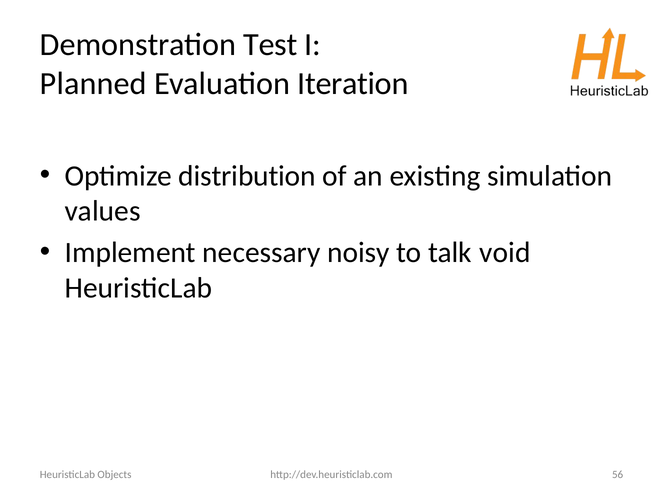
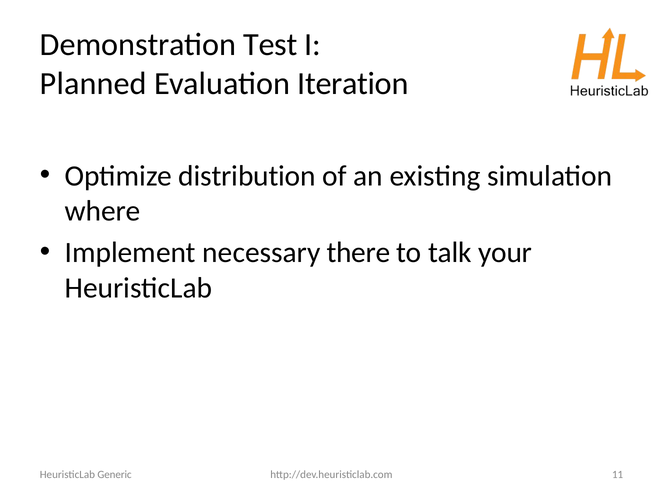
values: values -> where (103, 211)
noisy: noisy -> there (359, 253)
void: void -> your (505, 253)
56: 56 -> 11 (618, 475)
Objects: Objects -> Generic (115, 475)
